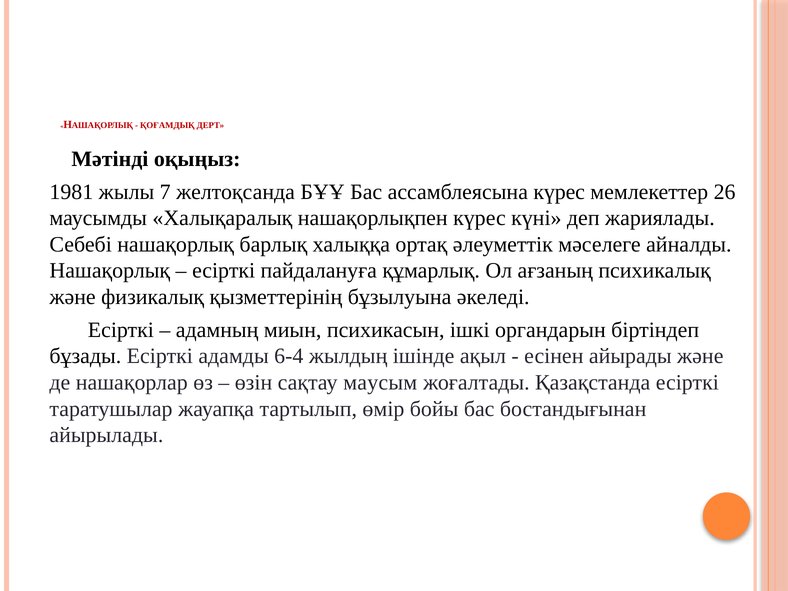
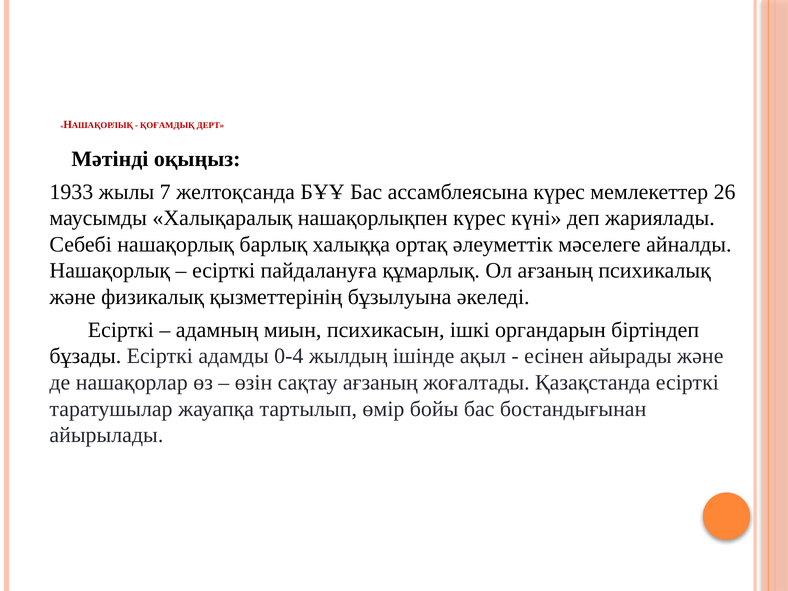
1981: 1981 -> 1933 (71, 192)
6-4: 6-4 -> 0-4 (289, 356)
сақтау маусым: маусым -> ағзаның (380, 383)
